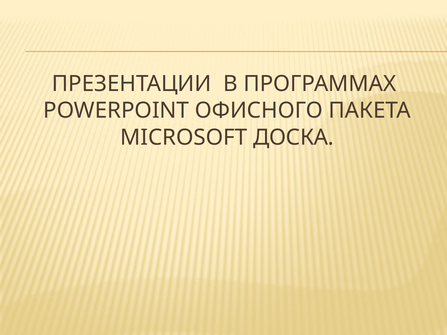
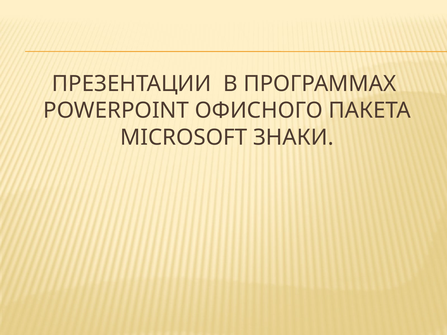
ДОСКА: ДОСКА -> ЗНАКИ (293, 137)
